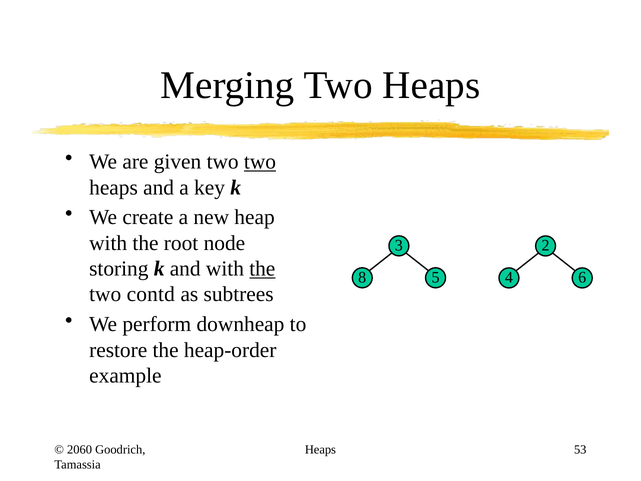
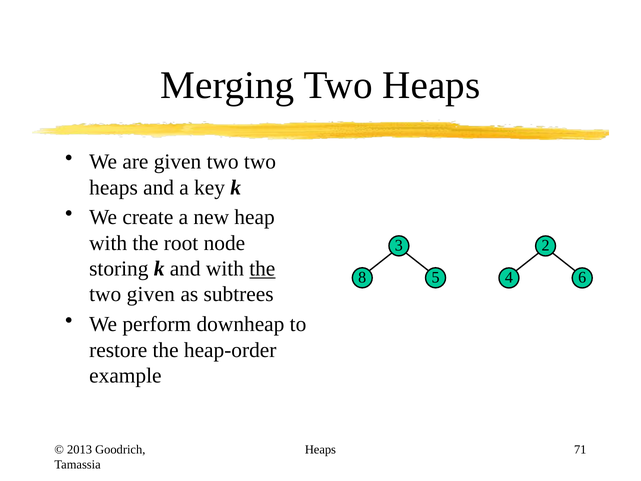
two underline: present -> none (260, 162)
two contd: contd -> given (151, 294)
2060: 2060 -> 2013 (80, 450)
53: 53 -> 71 (580, 450)
